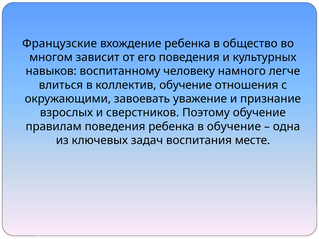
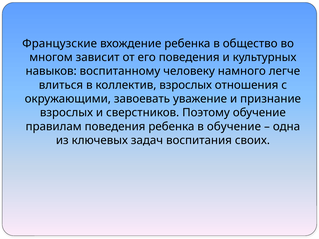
коллектив обучение: обучение -> взрослых (186, 85)
месте: месте -> своих (252, 140)
